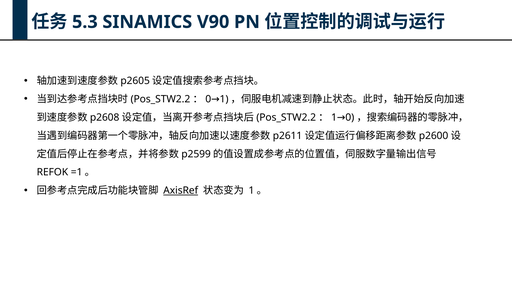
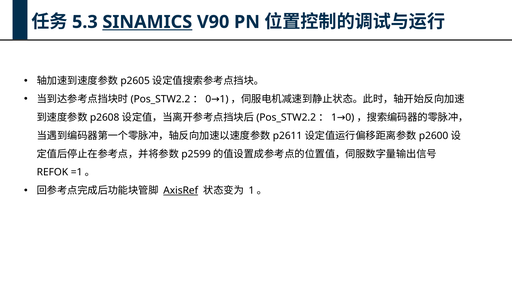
SINAMICS underline: none -> present (147, 22)
